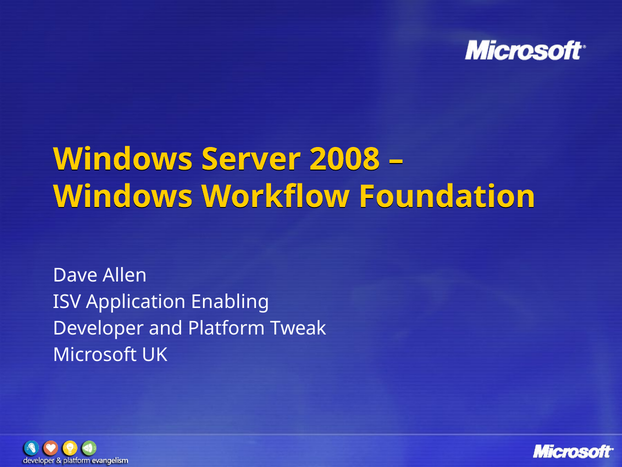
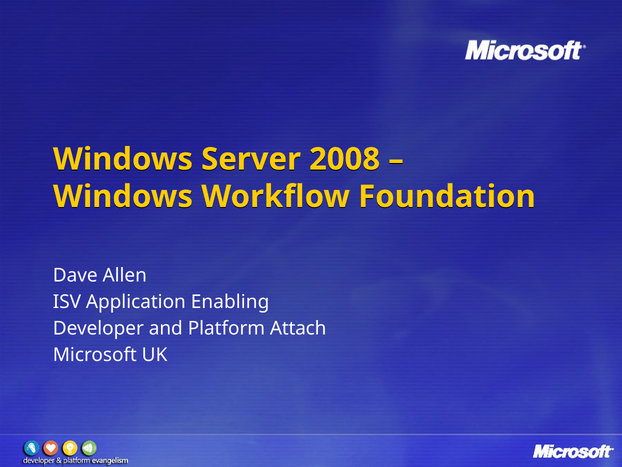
Tweak: Tweak -> Attach (298, 328)
